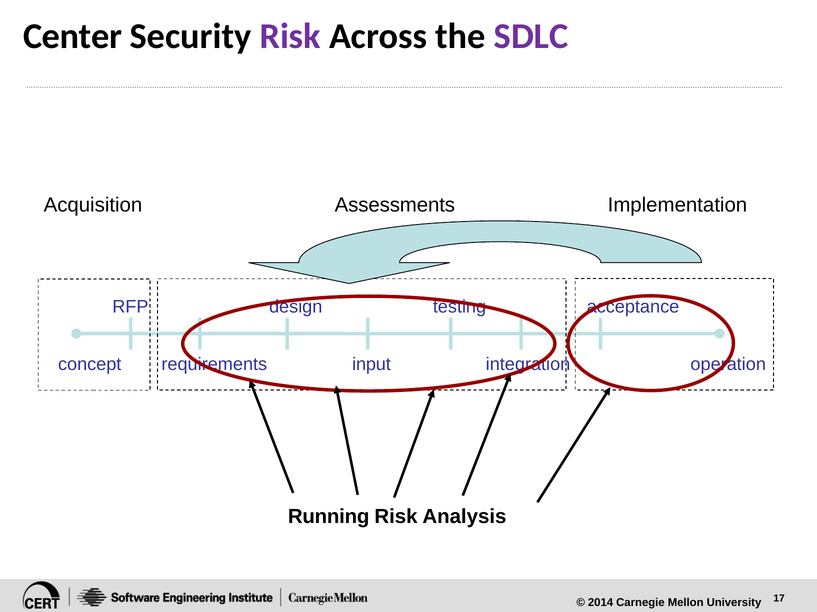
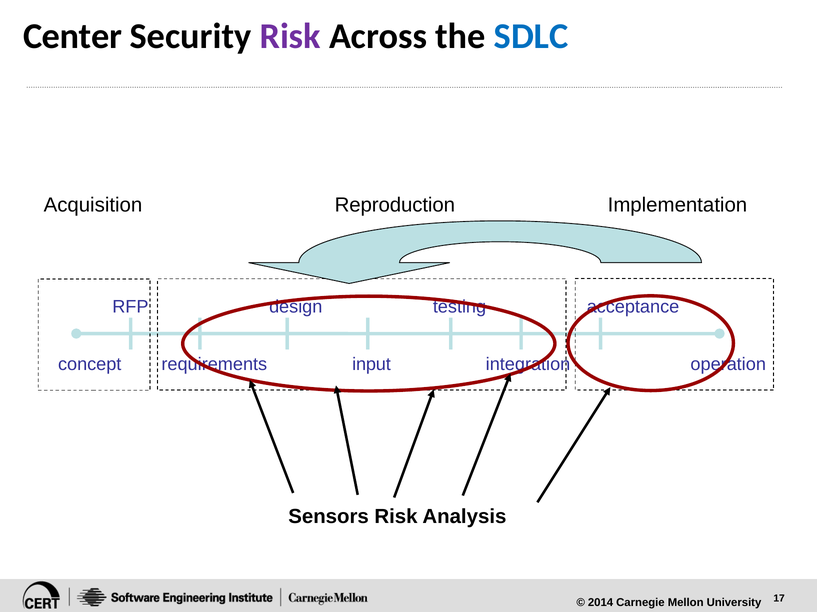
SDLC colour: purple -> blue (531, 36)
Assessments: Assessments -> Reproduction (395, 205)
Running: Running -> Sensors (329, 517)
